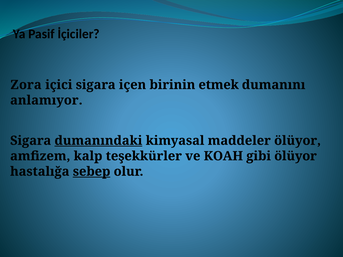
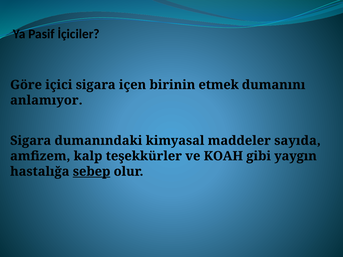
Zora: Zora -> Göre (26, 85)
dumanındaki underline: present -> none (98, 141)
maddeler ölüyor: ölüyor -> sayıda (297, 141)
gibi ölüyor: ölüyor -> yaygın (296, 156)
